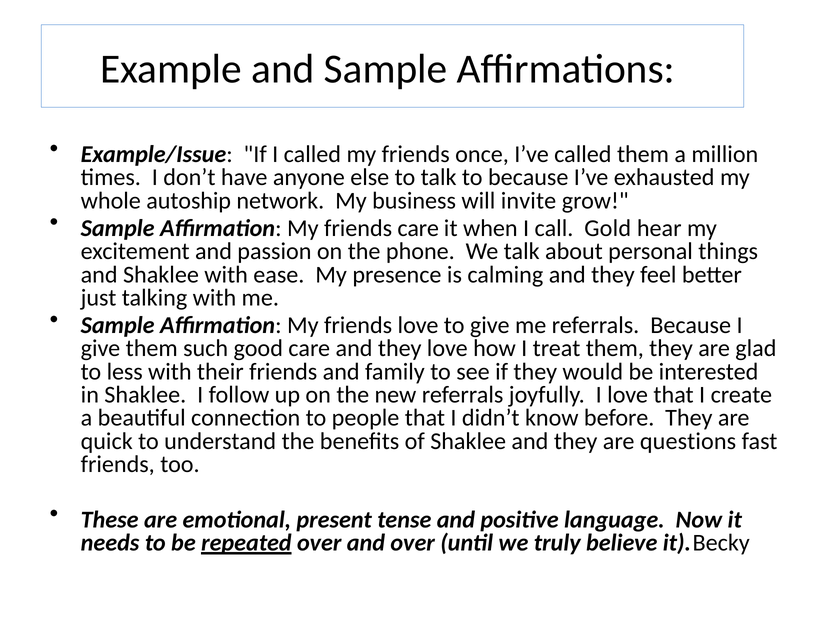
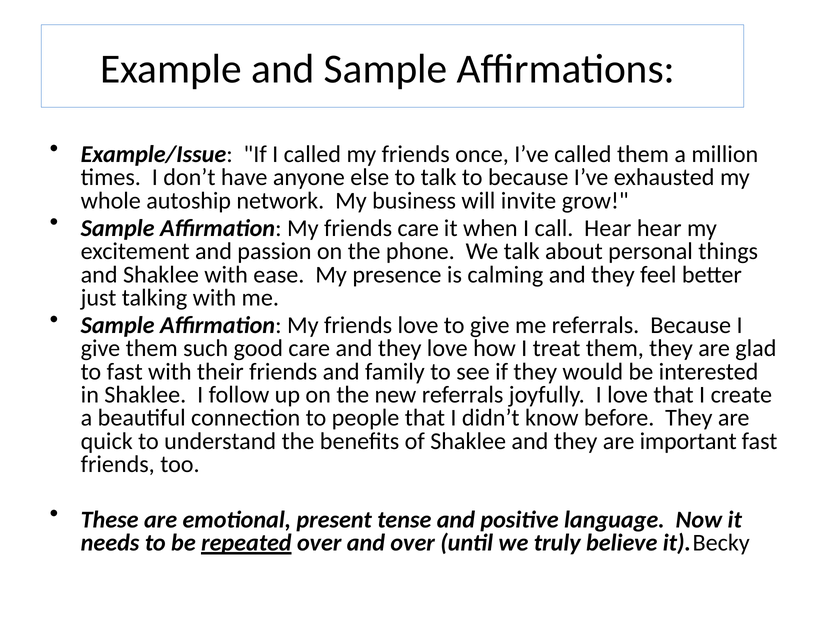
call Gold: Gold -> Hear (608, 228)
to less: less -> fast (125, 372)
questions: questions -> important (688, 441)
